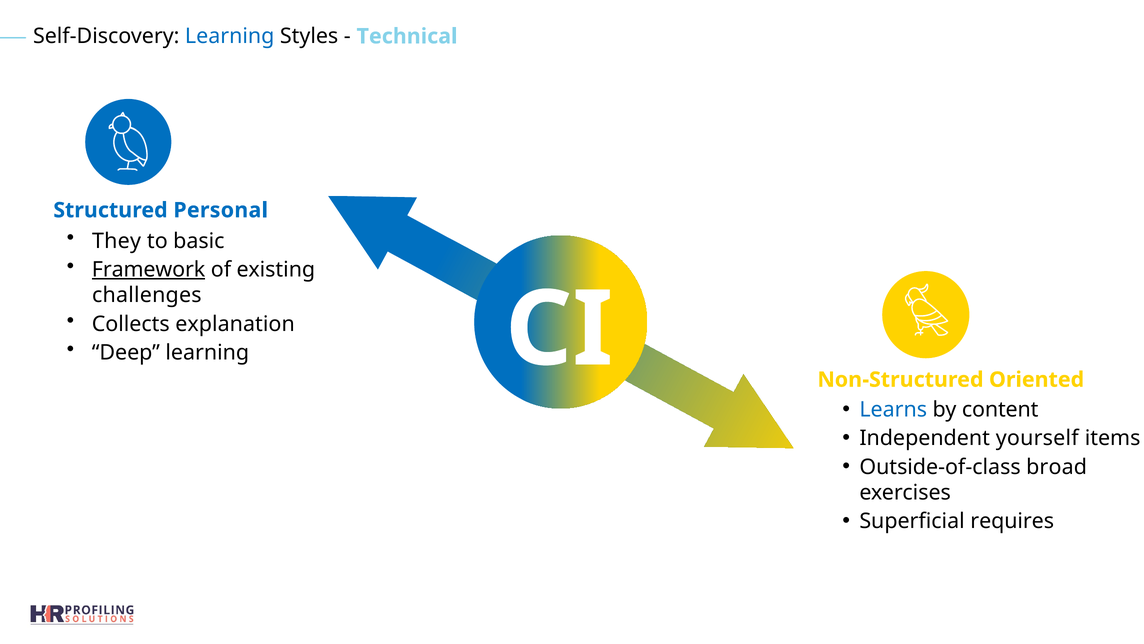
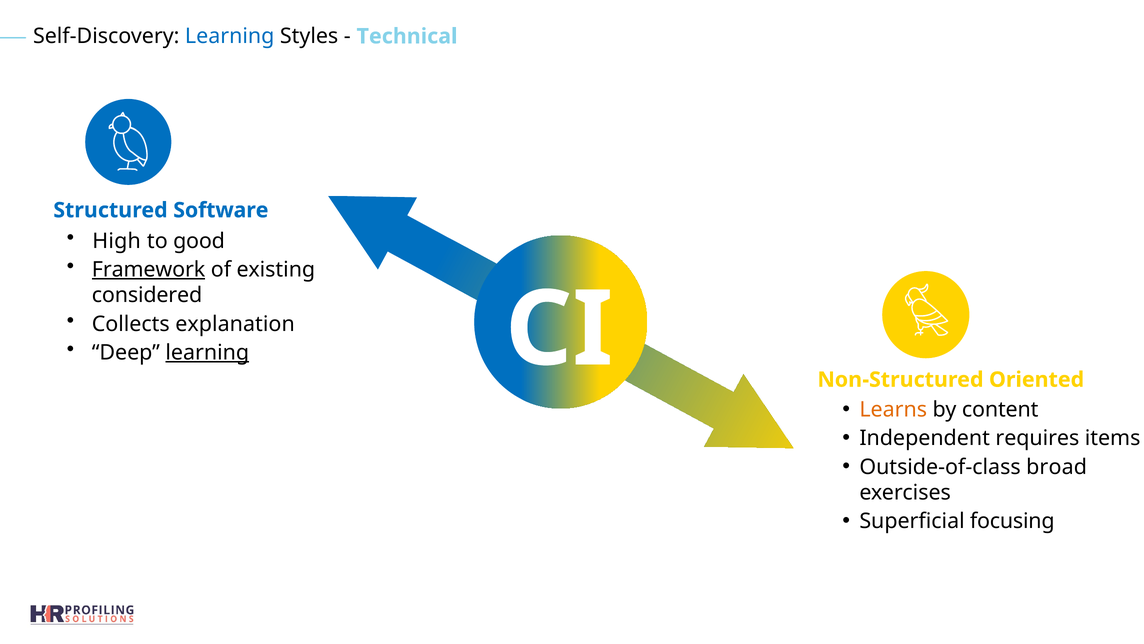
Personal: Personal -> Software (221, 210)
They: They -> High (117, 241)
basic: basic -> good (199, 241)
challenges: challenges -> considered (147, 295)
learning underline: none -> present (207, 352)
Learns colour: blue -> orange (893, 410)
yourself: yourself -> requires (1037, 438)
requires: requires -> focusing (1012, 521)
